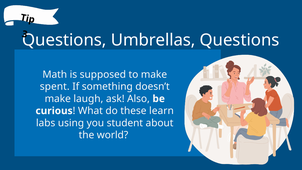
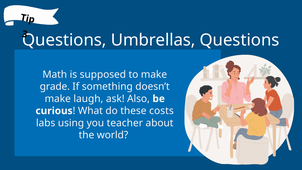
spent: spent -> grade (55, 87)
learn: learn -> costs (161, 111)
student: student -> teacher (125, 123)
